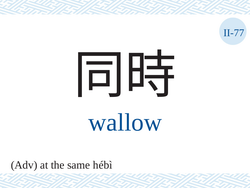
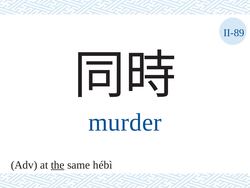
II-77: II-77 -> II-89 (234, 33)
wallow: wallow -> murder (125, 122)
the underline: none -> present (58, 165)
